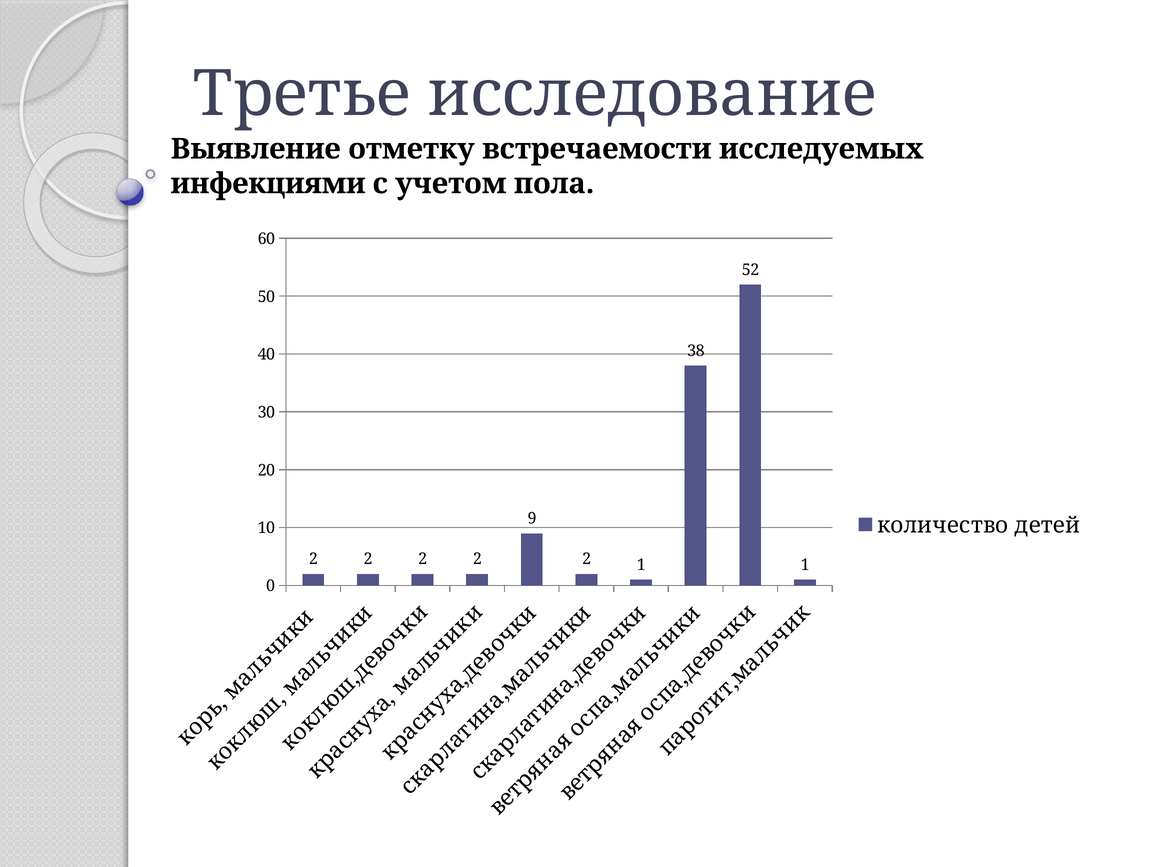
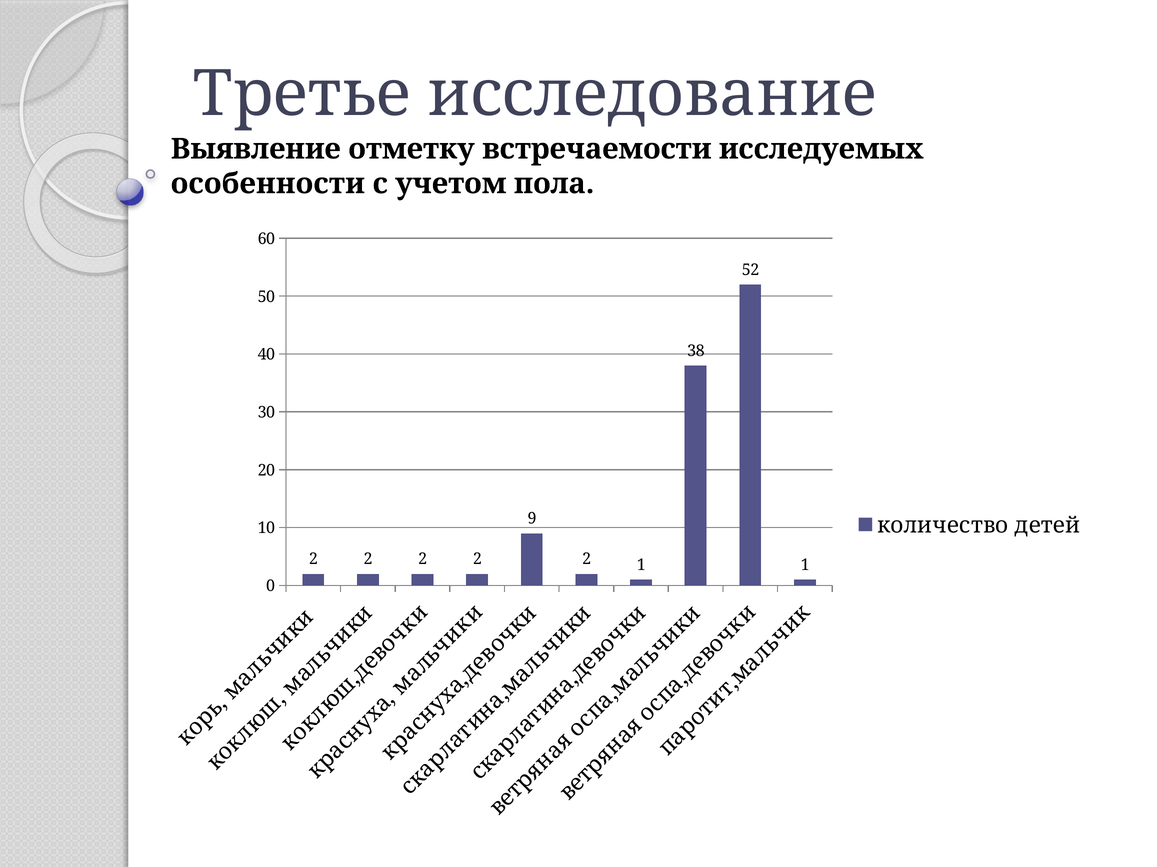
инфекциями: инфекциями -> особенности (268, 184)
